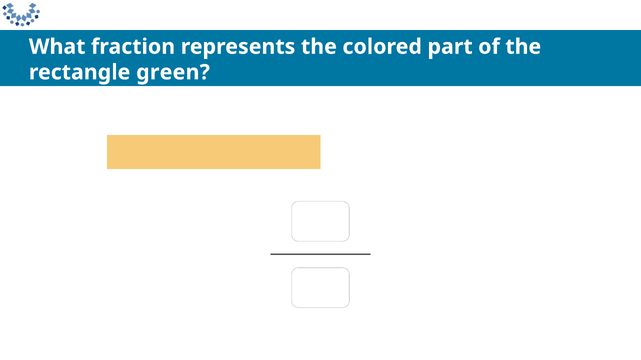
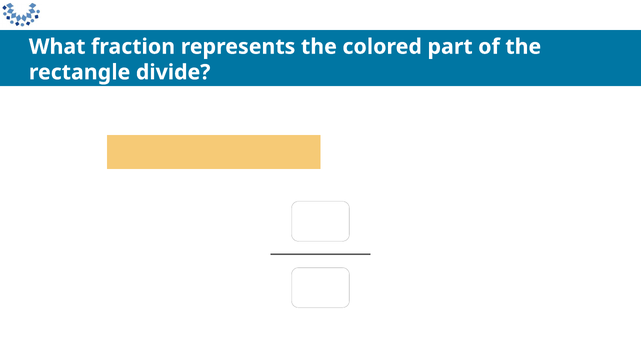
green: green -> divide (173, 72)
